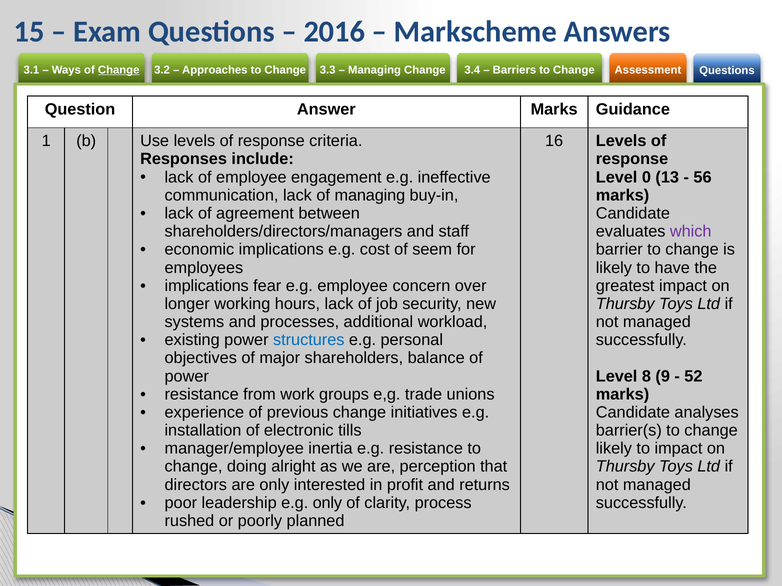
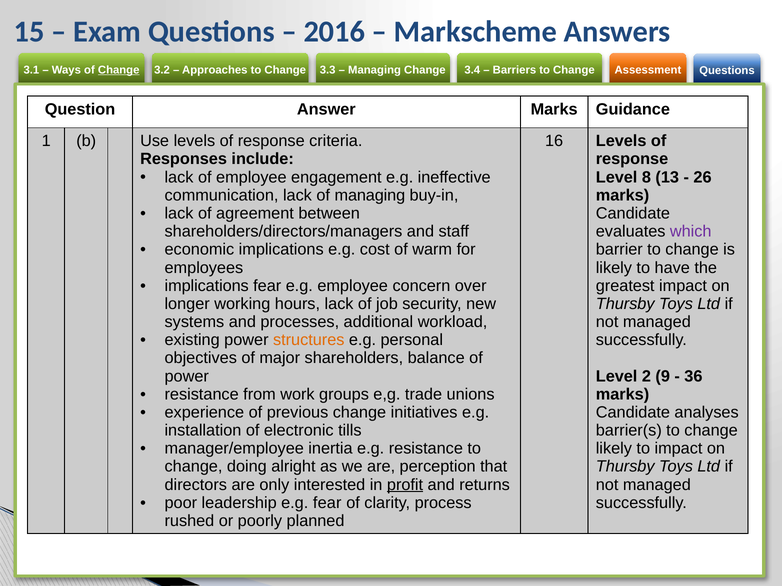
0: 0 -> 8 (646, 177)
56: 56 -> 26 (703, 177)
seem: seem -> warm (432, 250)
structures colour: blue -> orange (309, 340)
8: 8 -> 2 (646, 376)
52: 52 -> 36 (693, 376)
profit underline: none -> present (405, 485)
e.g only: only -> fear (327, 503)
